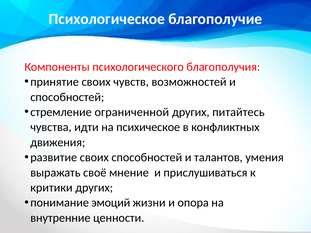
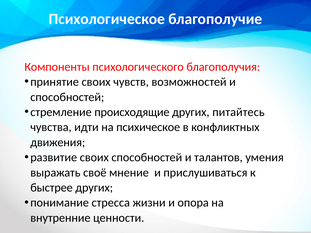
ограниченной: ограниченной -> происходящие (132, 112)
критики: критики -> быстрее (51, 188)
эмоций: эмоций -> стресса (111, 203)
